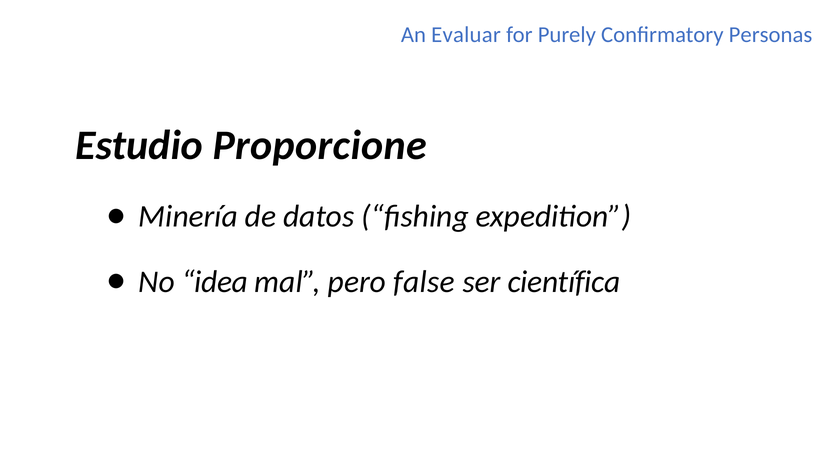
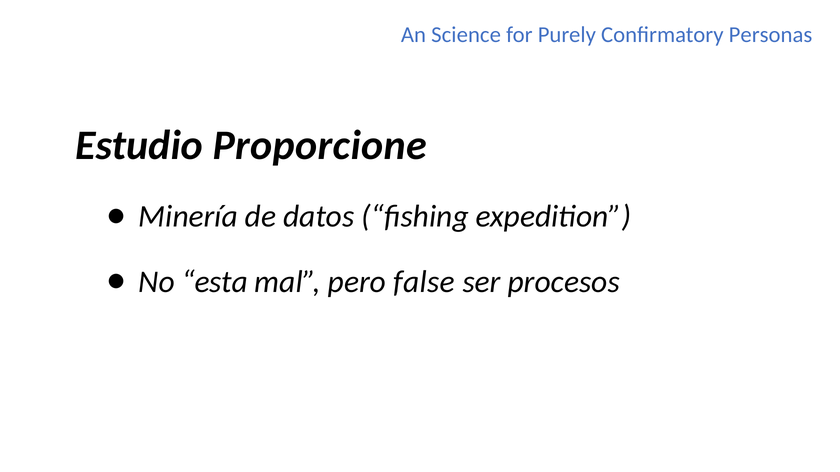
Evaluar: Evaluar -> Science (466, 35)
idea: idea -> esta (215, 282)
científica: científica -> procesos (564, 282)
